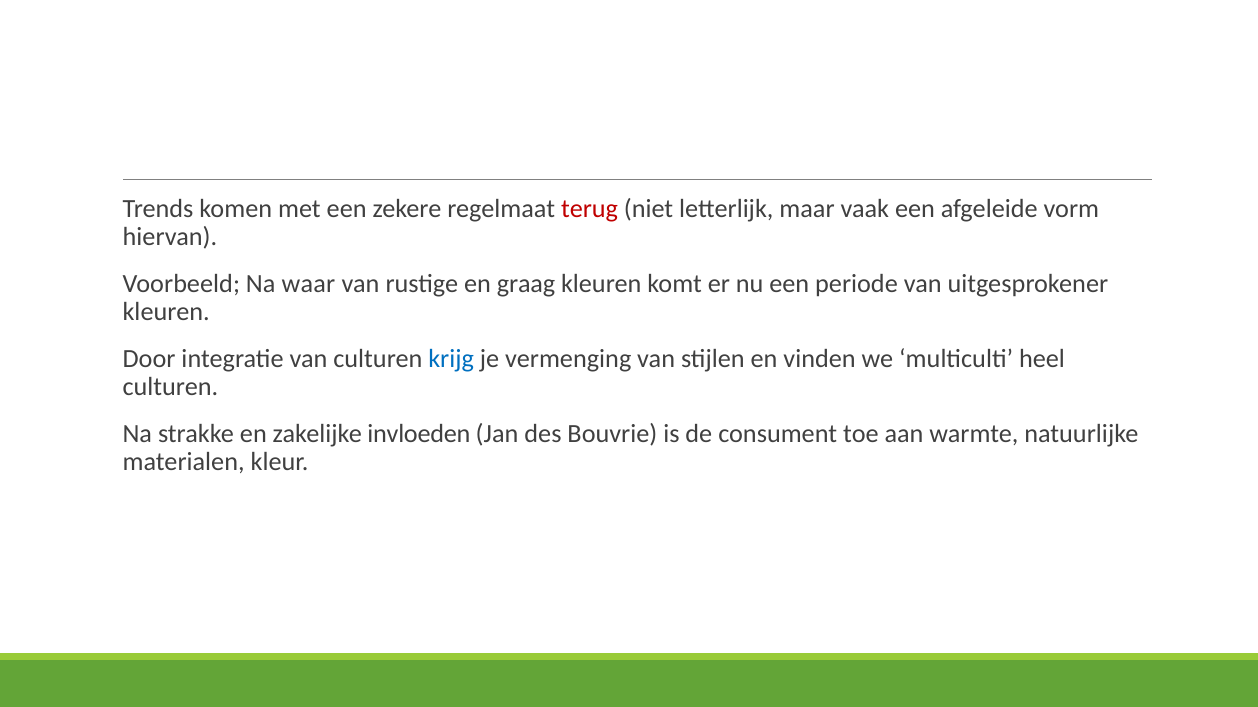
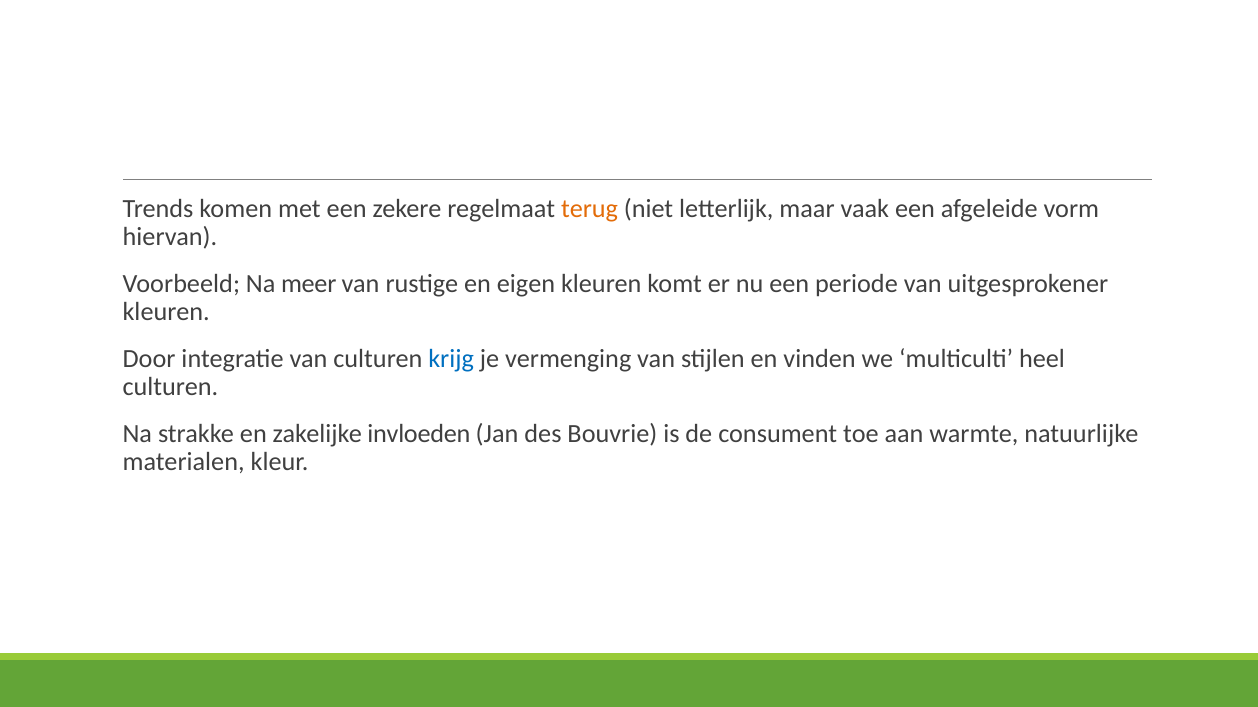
terug colour: red -> orange (590, 209)
waar: waar -> meer (309, 284)
graag: graag -> eigen (526, 284)
